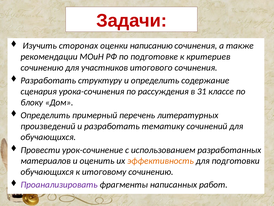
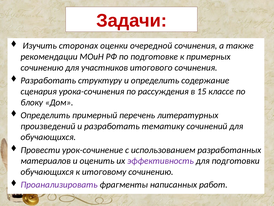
написанию: написанию -> очередной (151, 46)
критериев: критериев -> примерных (208, 56)
31: 31 -> 15 (202, 91)
эффективность colour: orange -> purple (160, 161)
